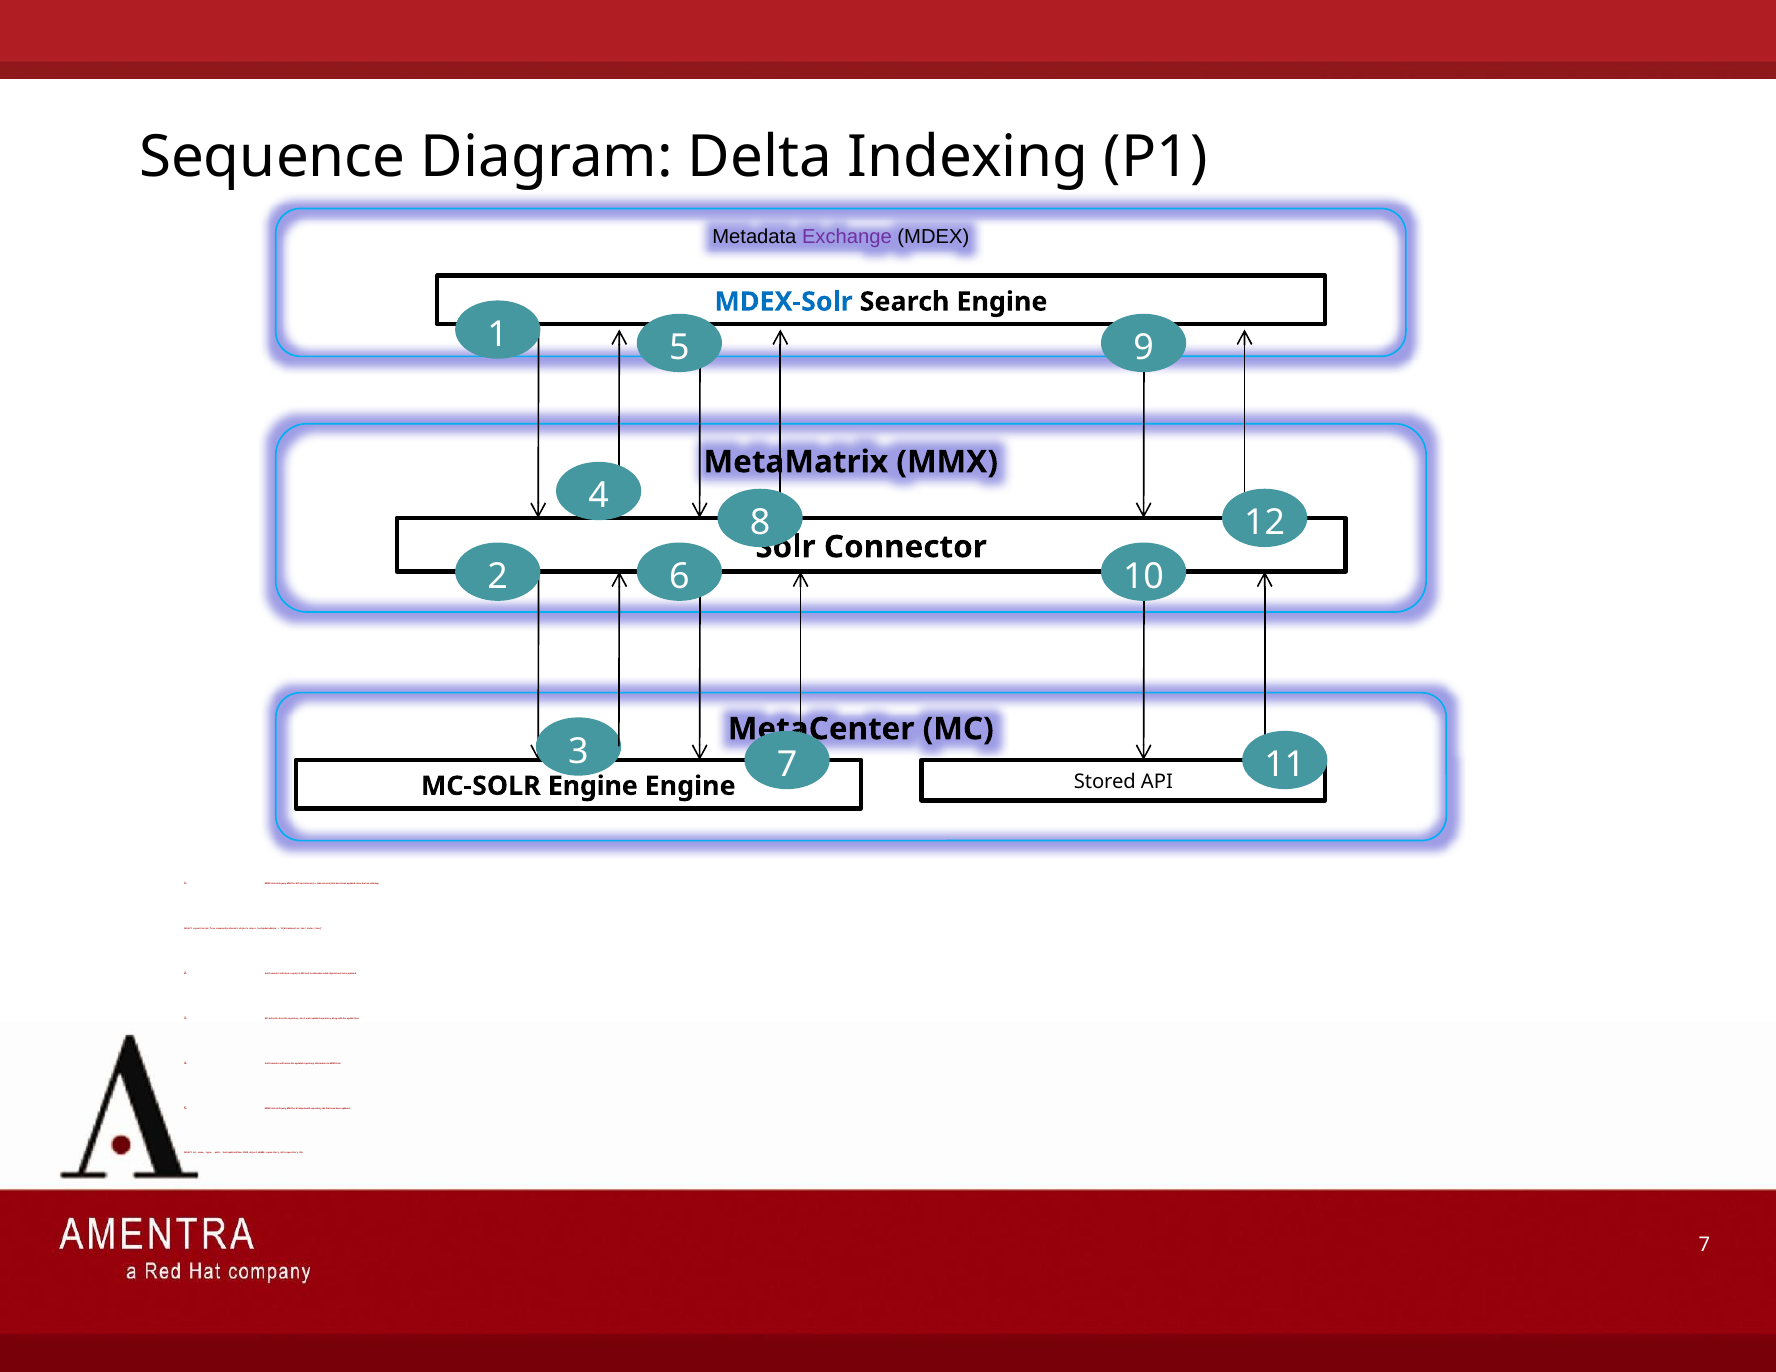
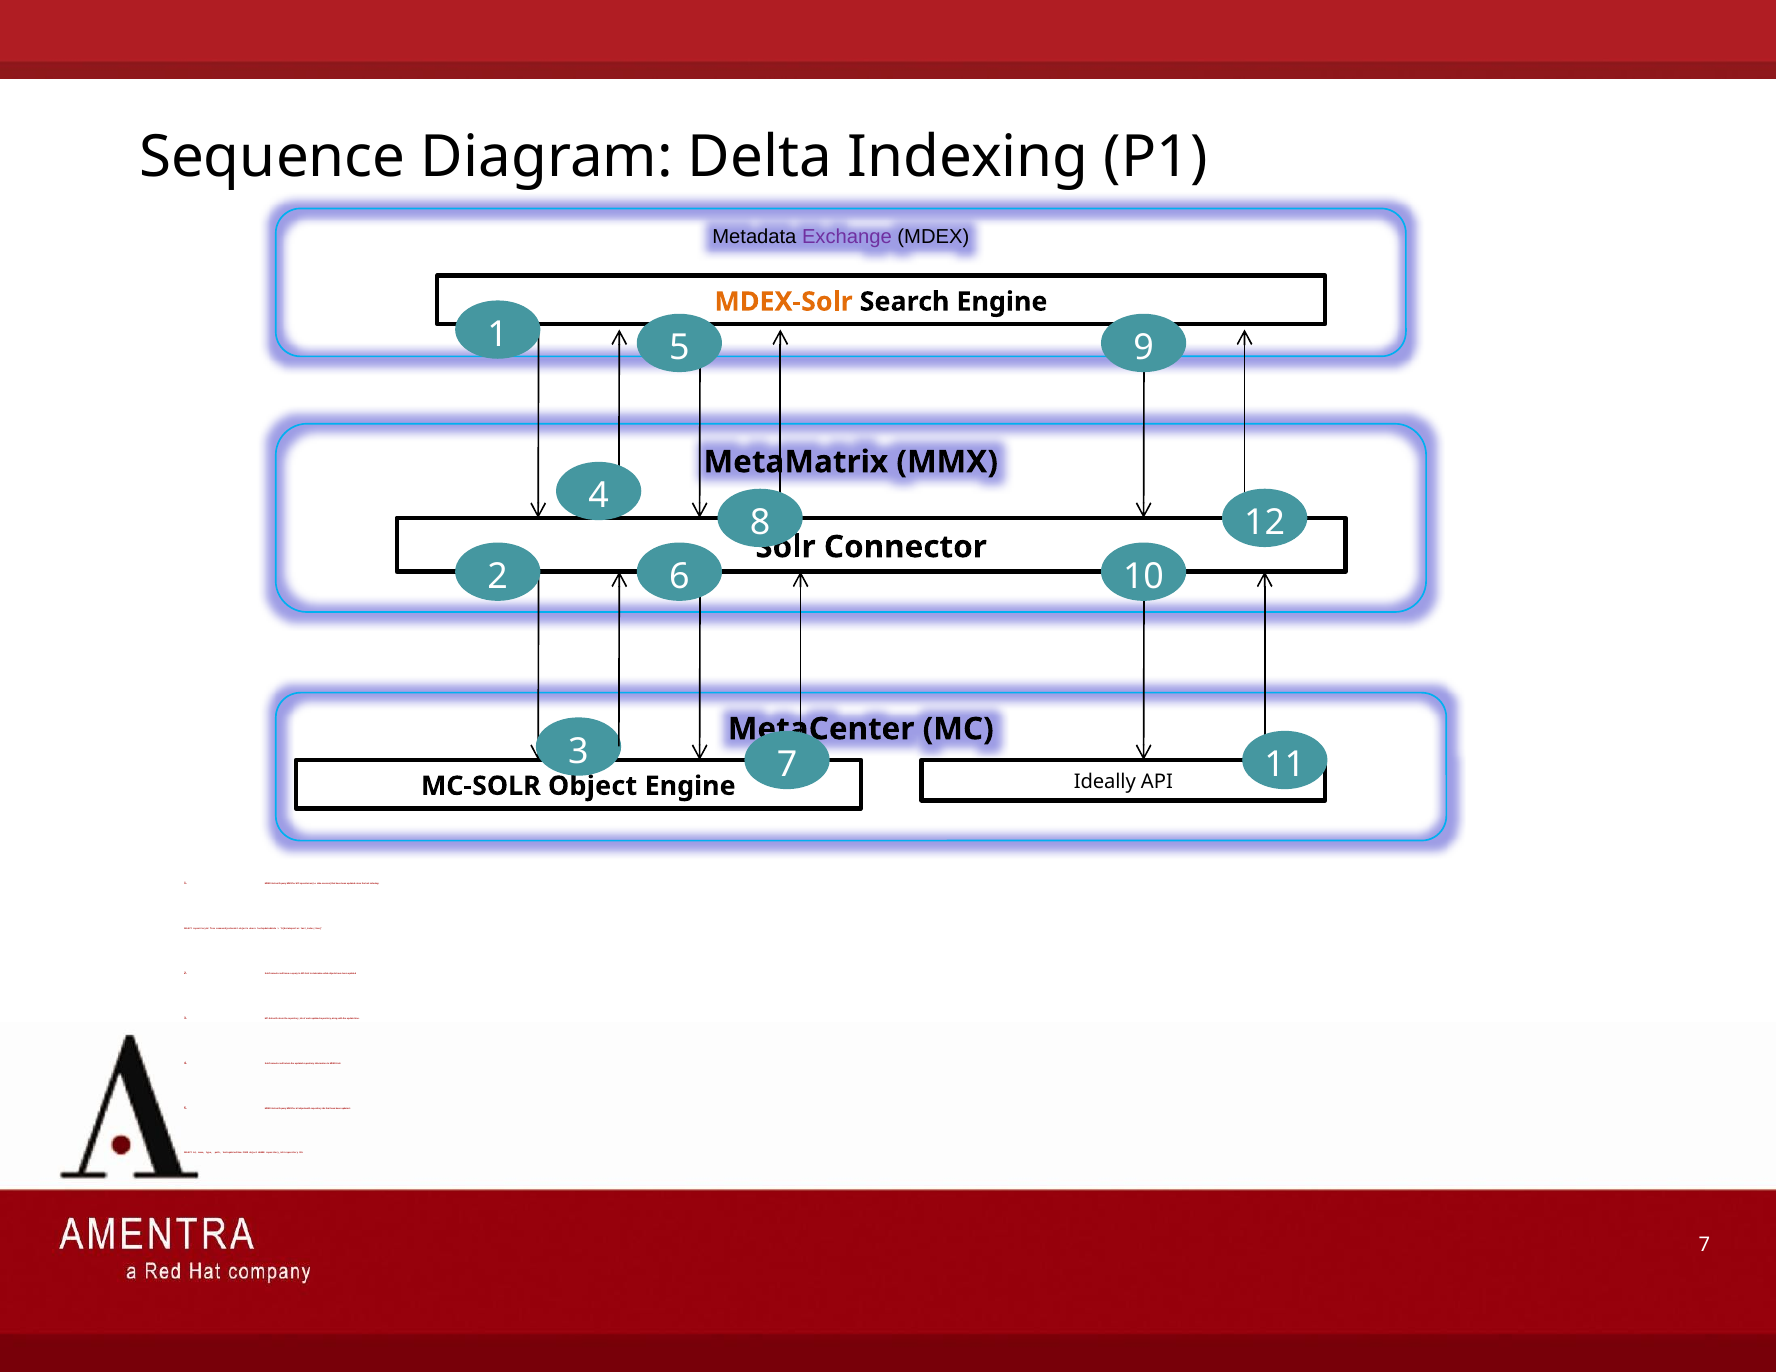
MDEX-Solr colour: blue -> orange (784, 302)
MC-SOLR Engine: Engine -> Object (593, 786)
Stored: Stored -> Ideally (1105, 782)
